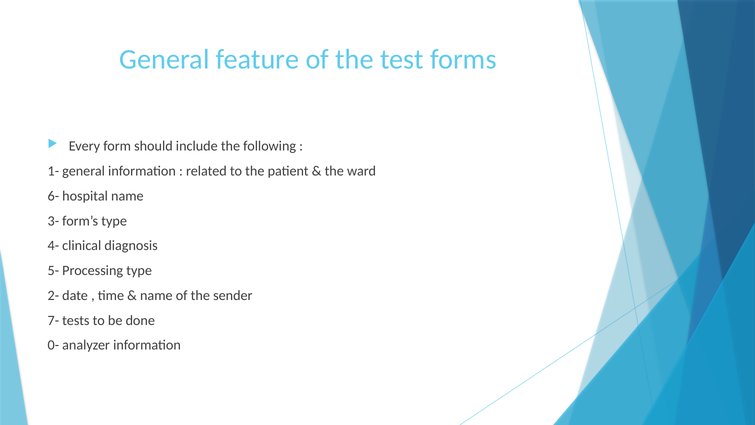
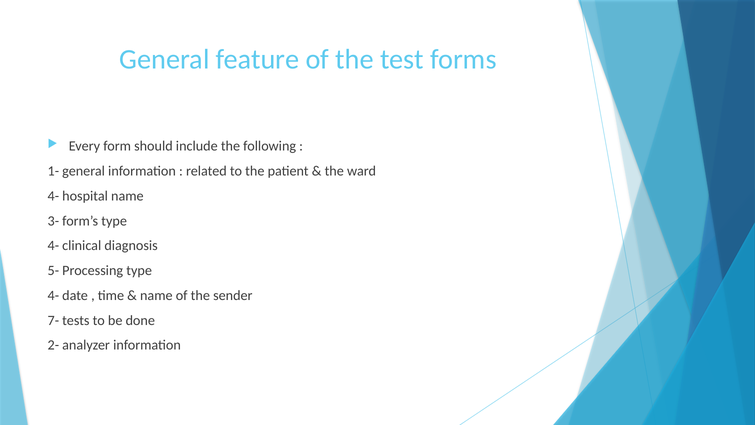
6-: 6- -> 4- (53, 196)
2-: 2- -> 4- (53, 295)
0-: 0- -> 2- (53, 345)
